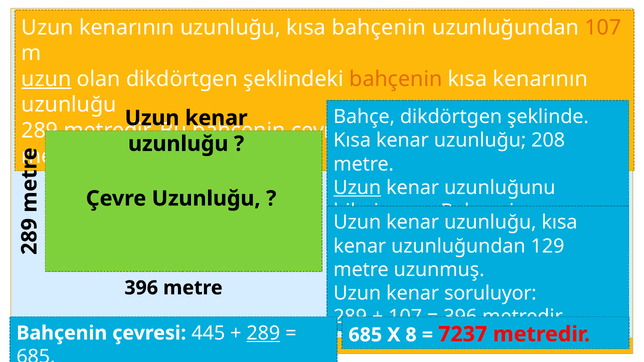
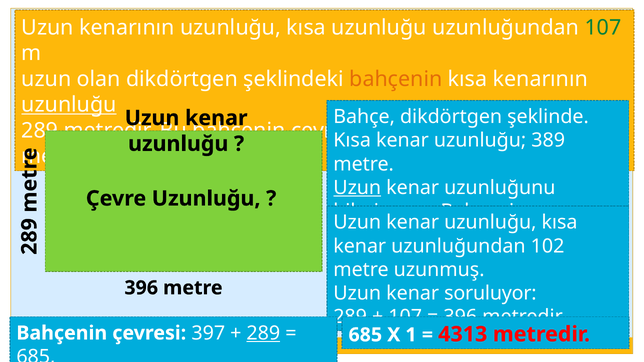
kısa bahçenin: bahçenin -> uzunluğu (379, 28)
107 colour: orange -> green (603, 28)
uzun underline: present -> none (46, 79)
uzunluğu underline: none -> present (69, 105)
208: 208 -> 389 (548, 141)
129: 129 -> 102 (548, 246)
445: 445 -> 397 (208, 333)
X 8: 8 -> 1 (411, 335)
7237: 7237 -> 4313 (463, 335)
